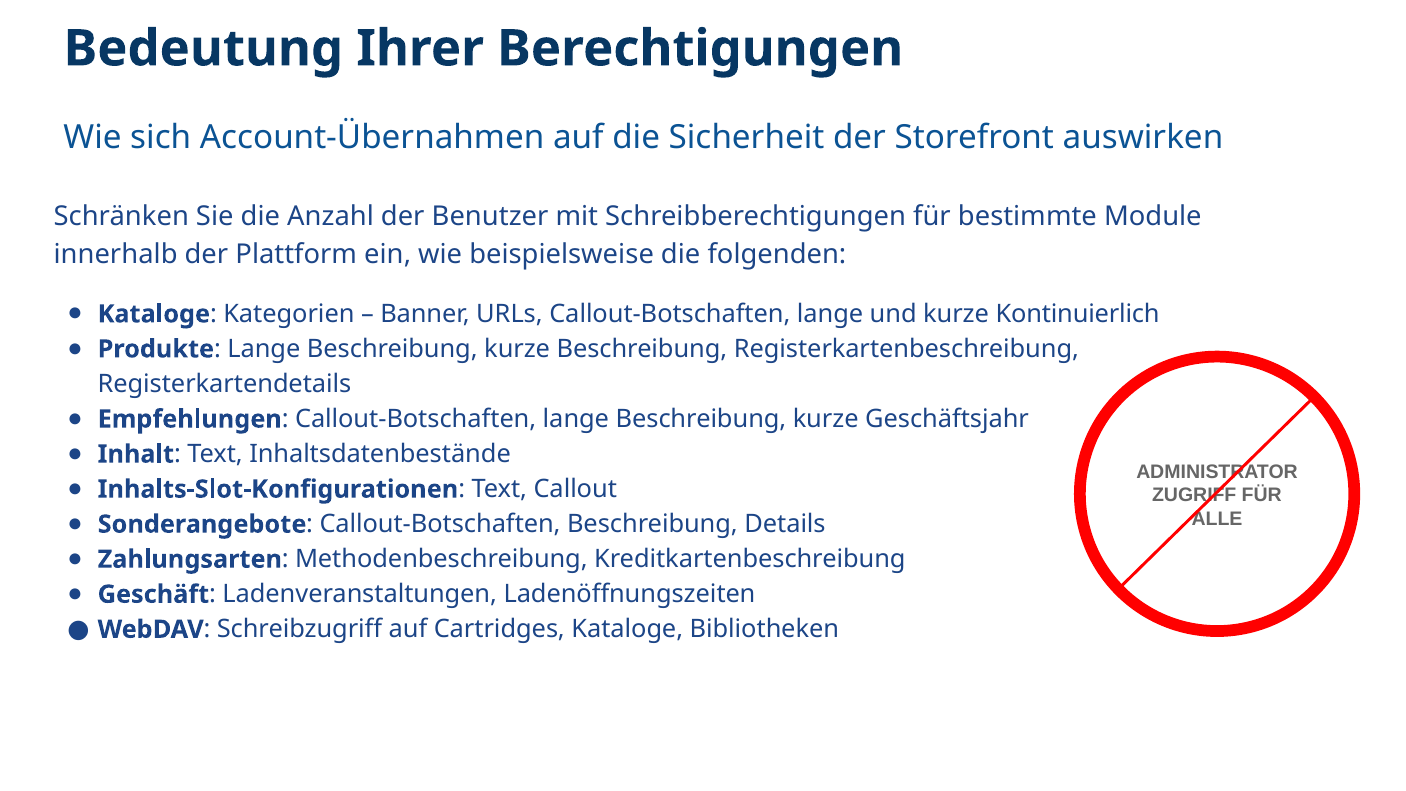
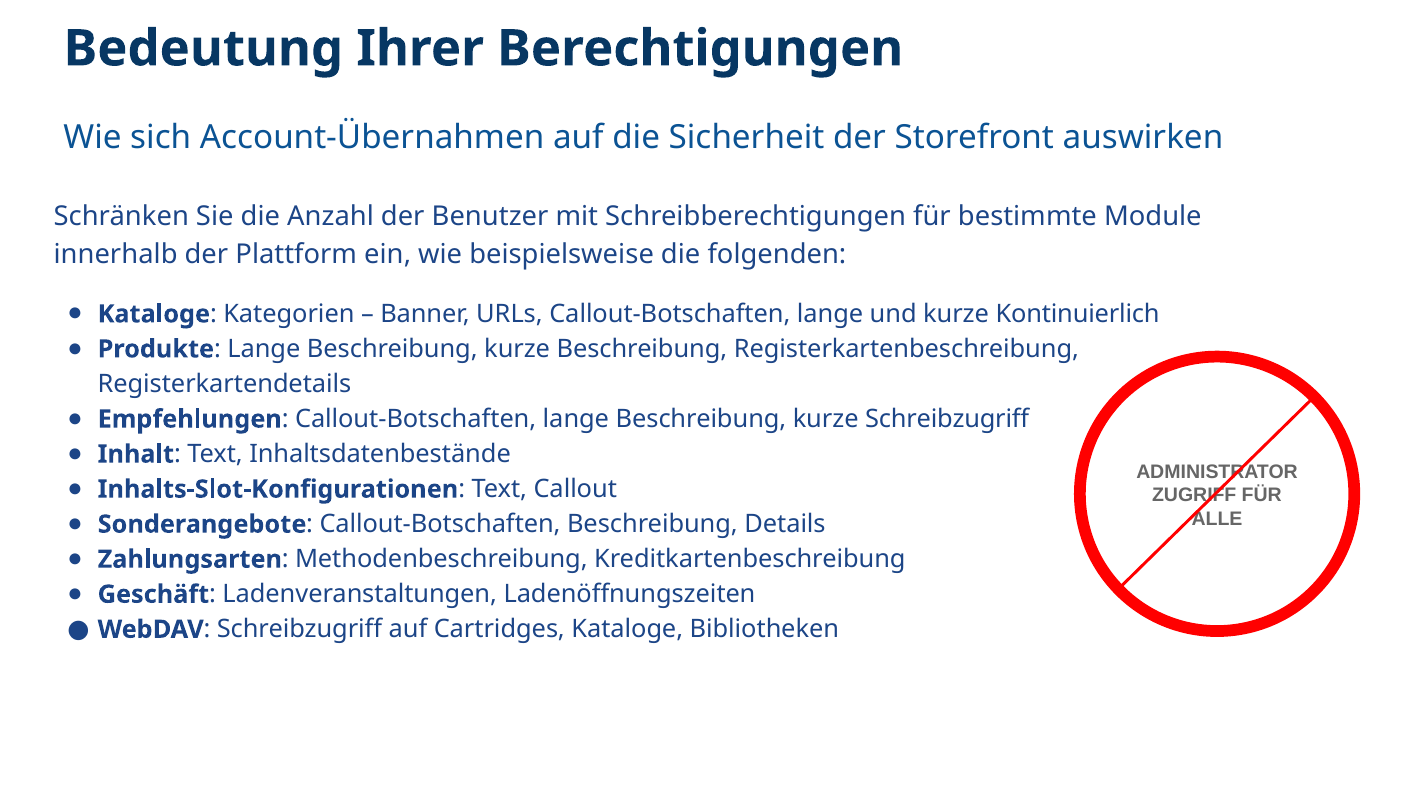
kurze Geschäftsjahr: Geschäftsjahr -> Schreibzugriff (947, 419)
